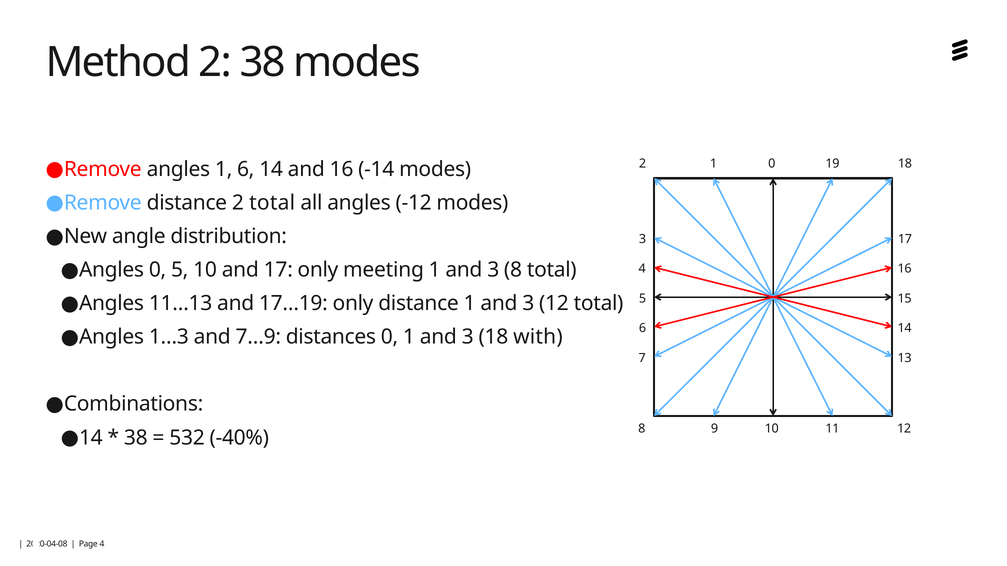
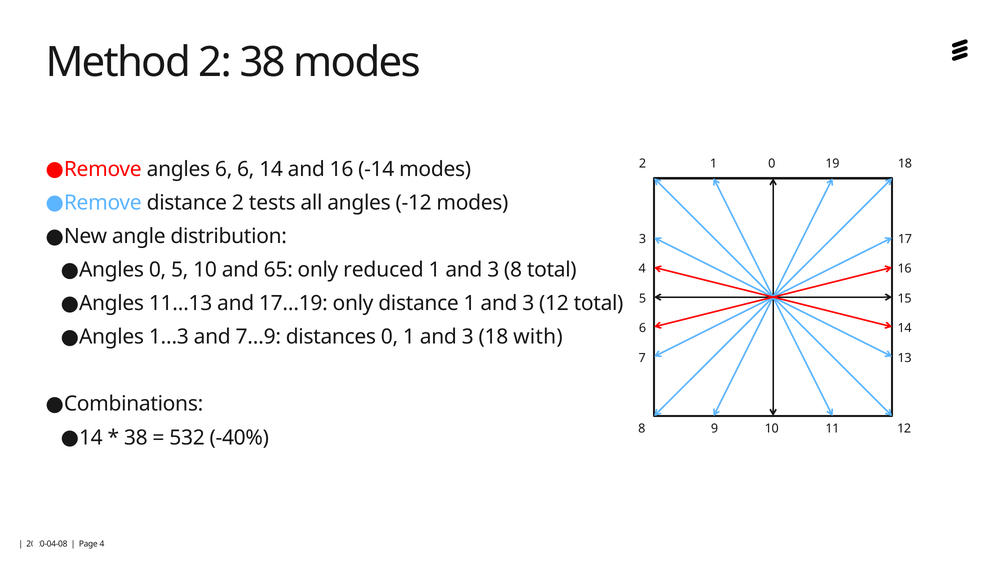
angles 1: 1 -> 6 (224, 169)
2 total: total -> tests (272, 203)
and 17: 17 -> 65 (278, 270)
meeting: meeting -> reduced (383, 270)
